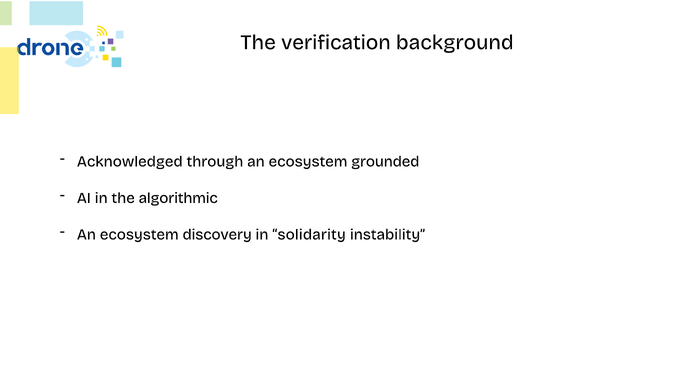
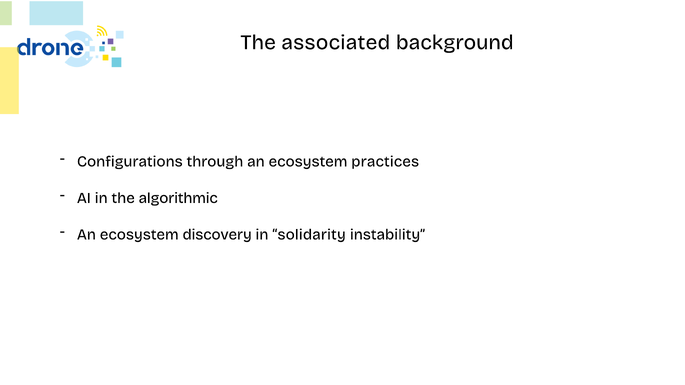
verification: verification -> associated (336, 42)
Acknowledged: Acknowledged -> Configurations (130, 162)
grounded: grounded -> practices (385, 162)
